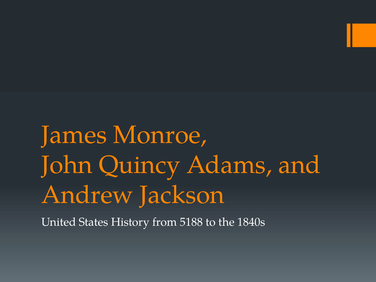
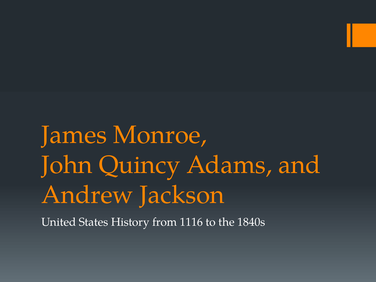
5188: 5188 -> 1116 (191, 222)
